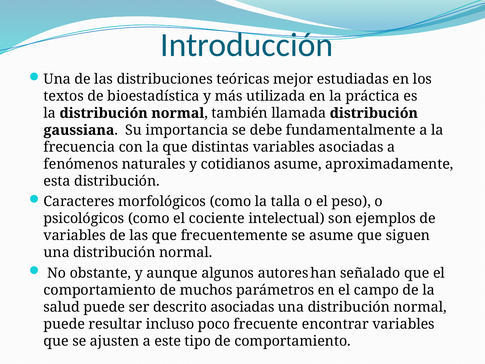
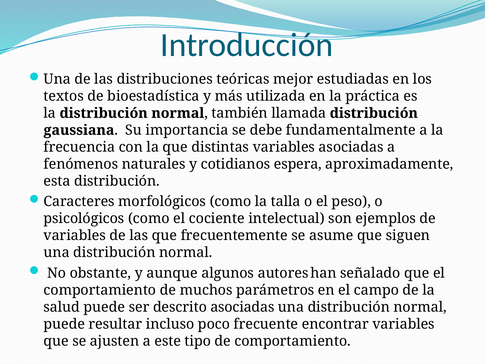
cotidianos asume: asume -> espera (298, 164)
